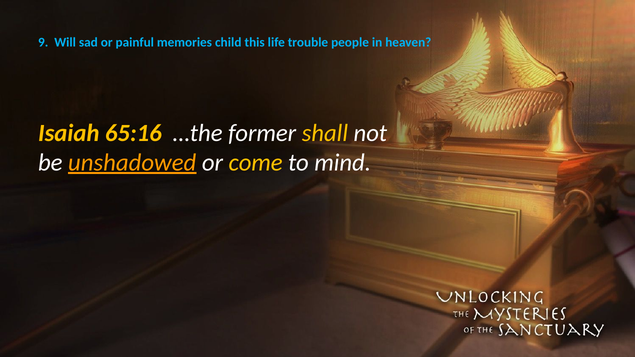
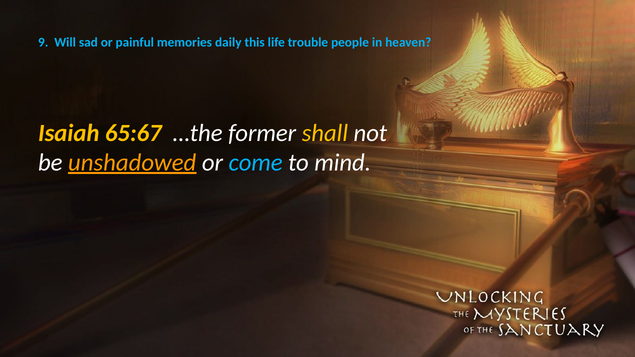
child: child -> daily (228, 42)
65:16: 65:16 -> 65:67 (133, 133)
come colour: yellow -> light blue (256, 163)
